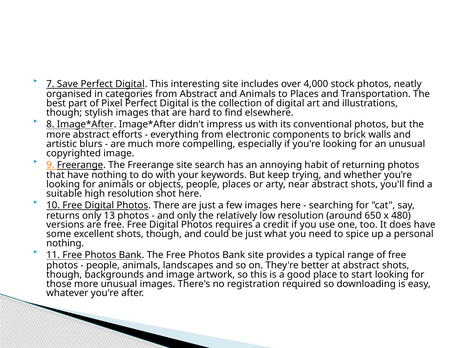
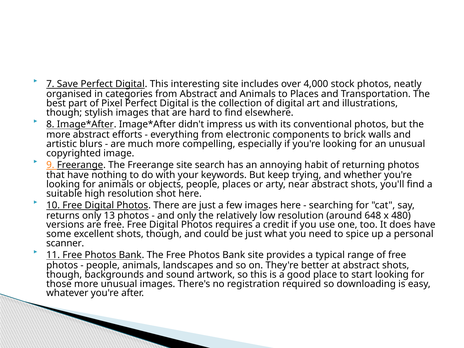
650: 650 -> 648 (373, 216)
nothing: nothing -> scanner (65, 243)
and image: image -> sound (180, 275)
